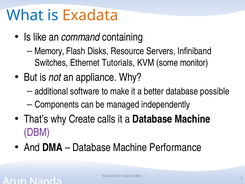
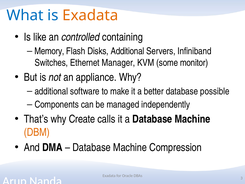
command: command -> controlled (81, 37)
Disks Resource: Resource -> Additional (127, 51)
Tutorials: Tutorials -> Manager (118, 63)
DBM colour: purple -> orange (37, 132)
Performance: Performance -> Compression (176, 147)
